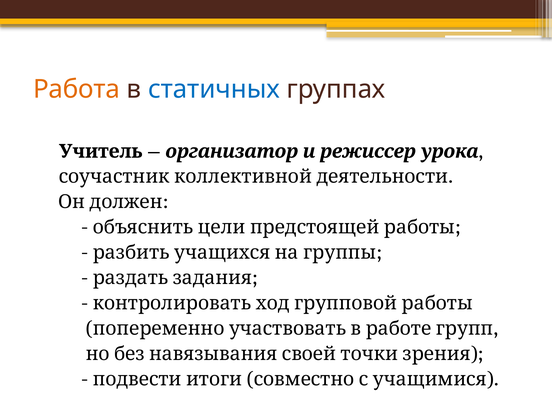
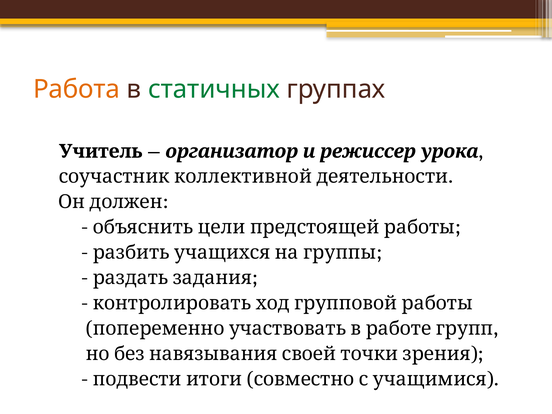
статичных colour: blue -> green (214, 89)
